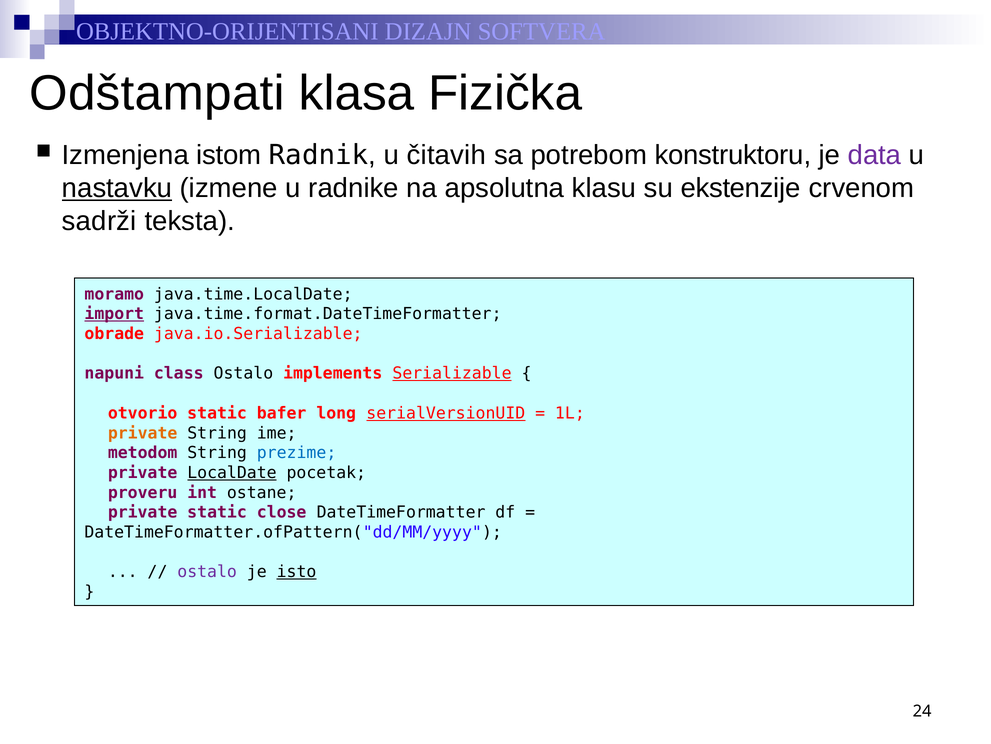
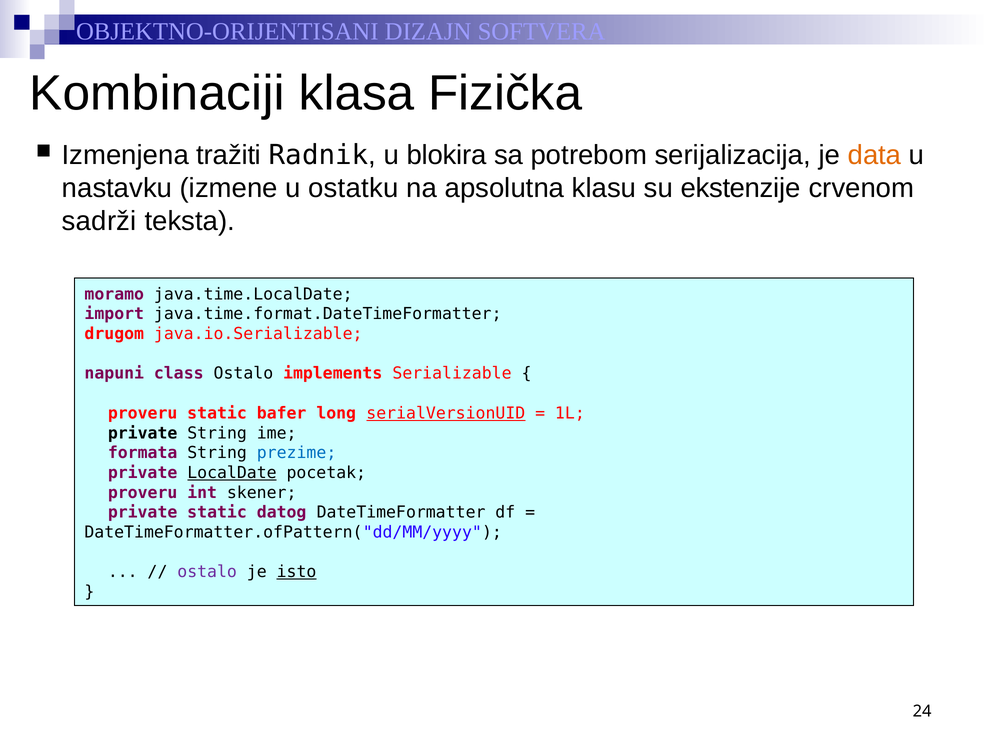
Odštampati: Odštampati -> Kombinaciji (157, 93)
istom: istom -> tražiti (229, 155)
čitavih: čitavih -> blokira (447, 155)
konstruktoru: konstruktoru -> serijalizacija (733, 155)
data colour: purple -> orange (875, 155)
nastavku underline: present -> none (117, 188)
radnike: radnike -> ostatku (354, 188)
import underline: present -> none (114, 314)
obrade: obrade -> drugom (114, 334)
Serializable underline: present -> none (452, 373)
otvorio: otvorio -> proveru (143, 413)
private colour: orange -> black (143, 433)
metodom: metodom -> formata (143, 452)
ostane: ostane -> skener (262, 492)
close: close -> datog (282, 512)
